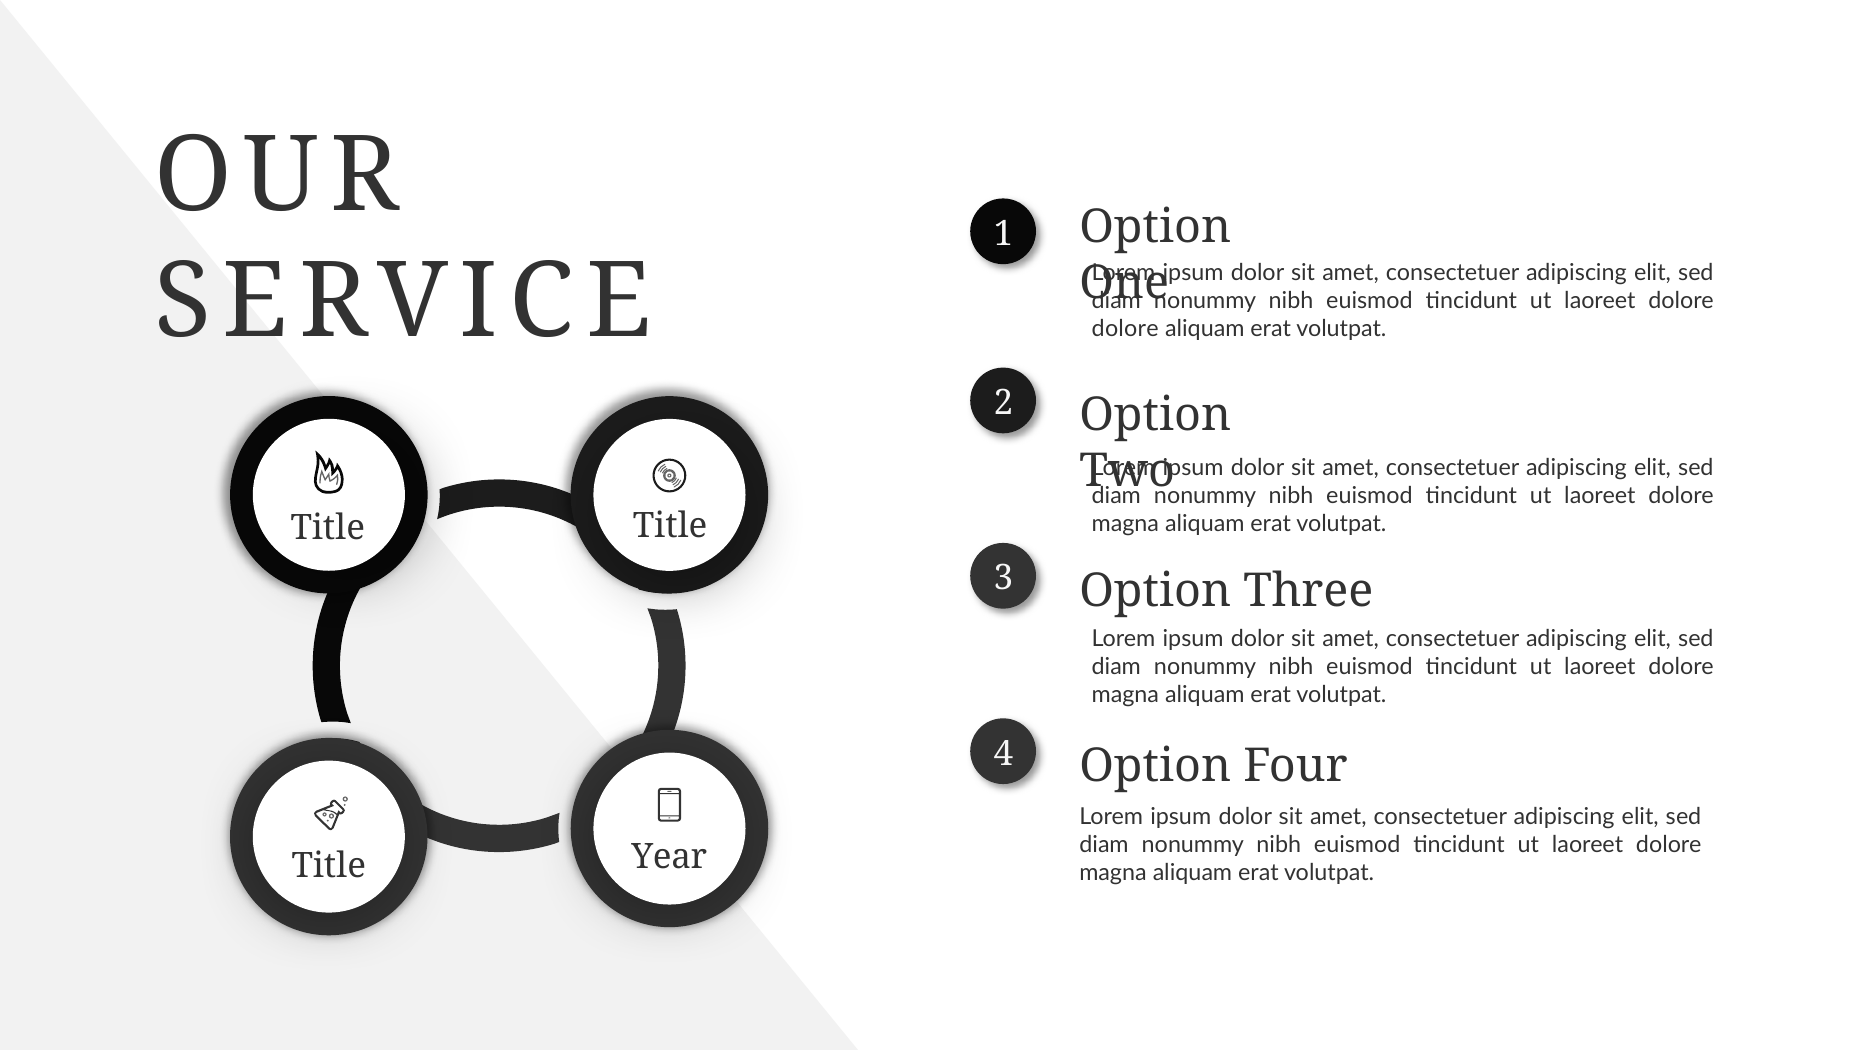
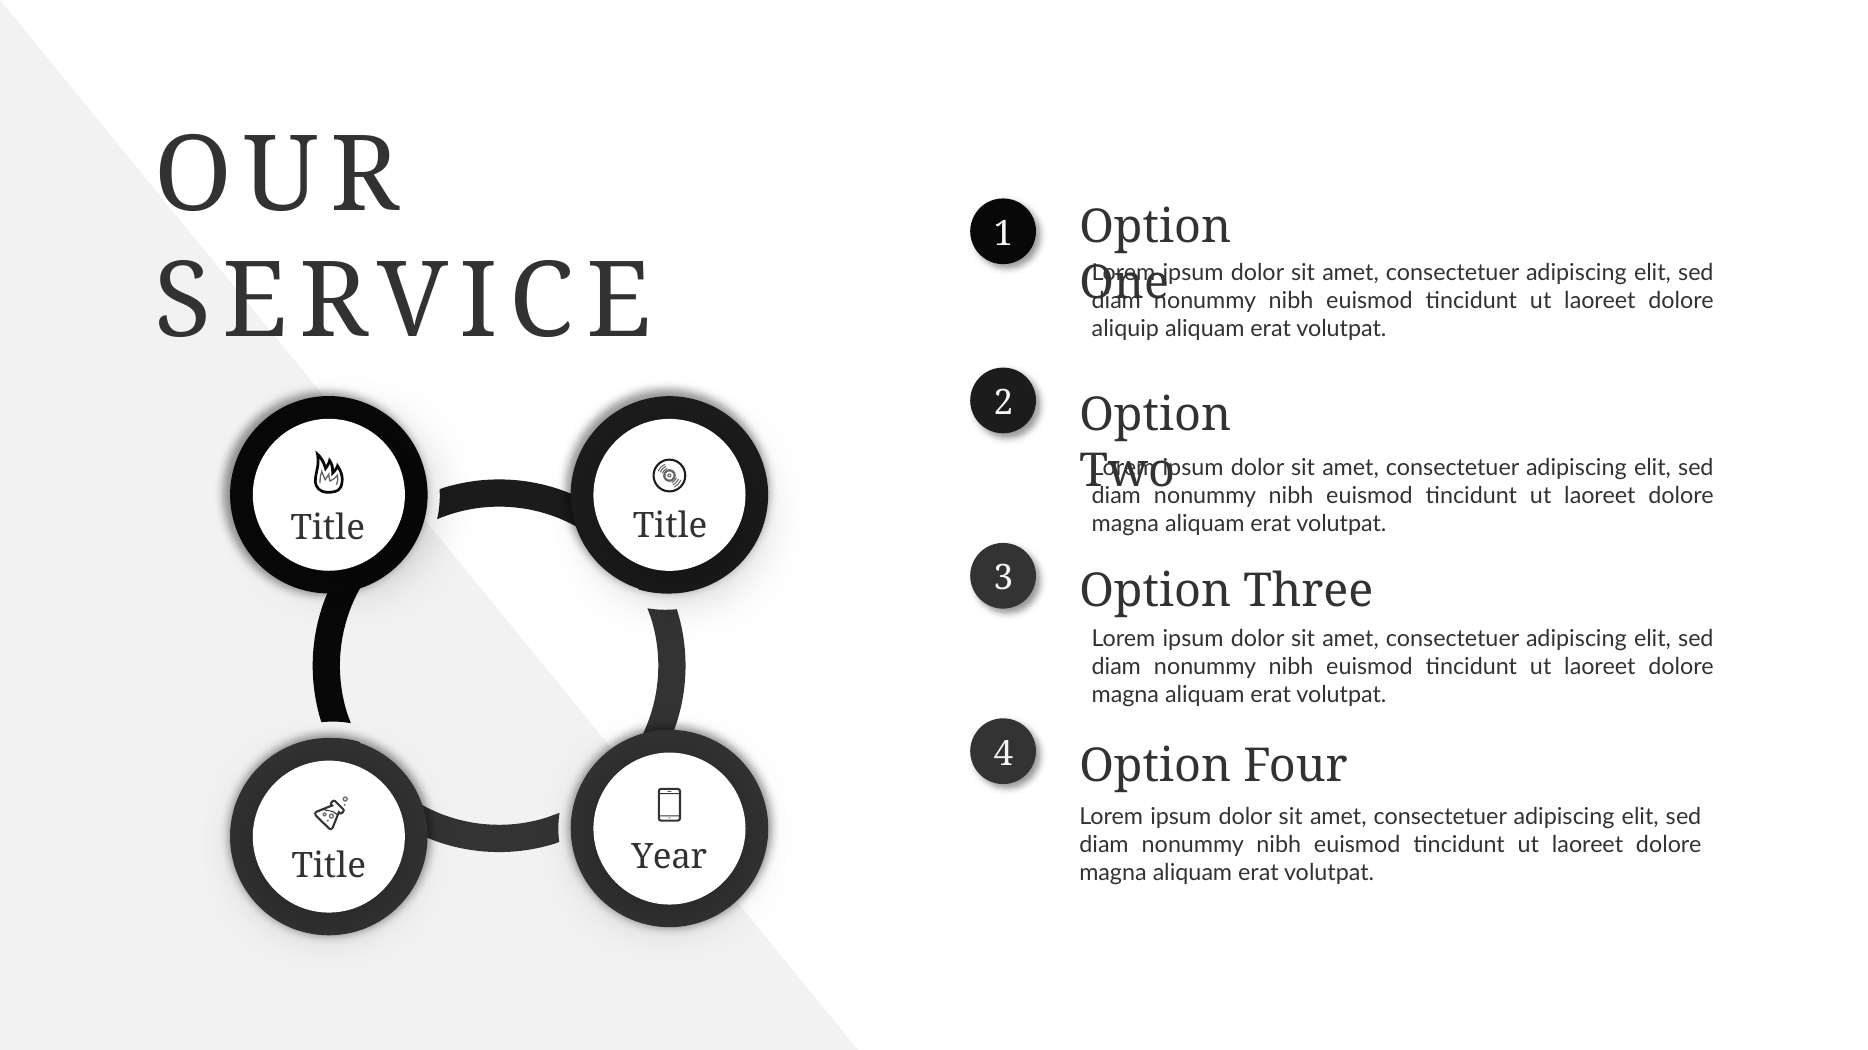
dolore: dolore -> aliquip (1125, 329)
